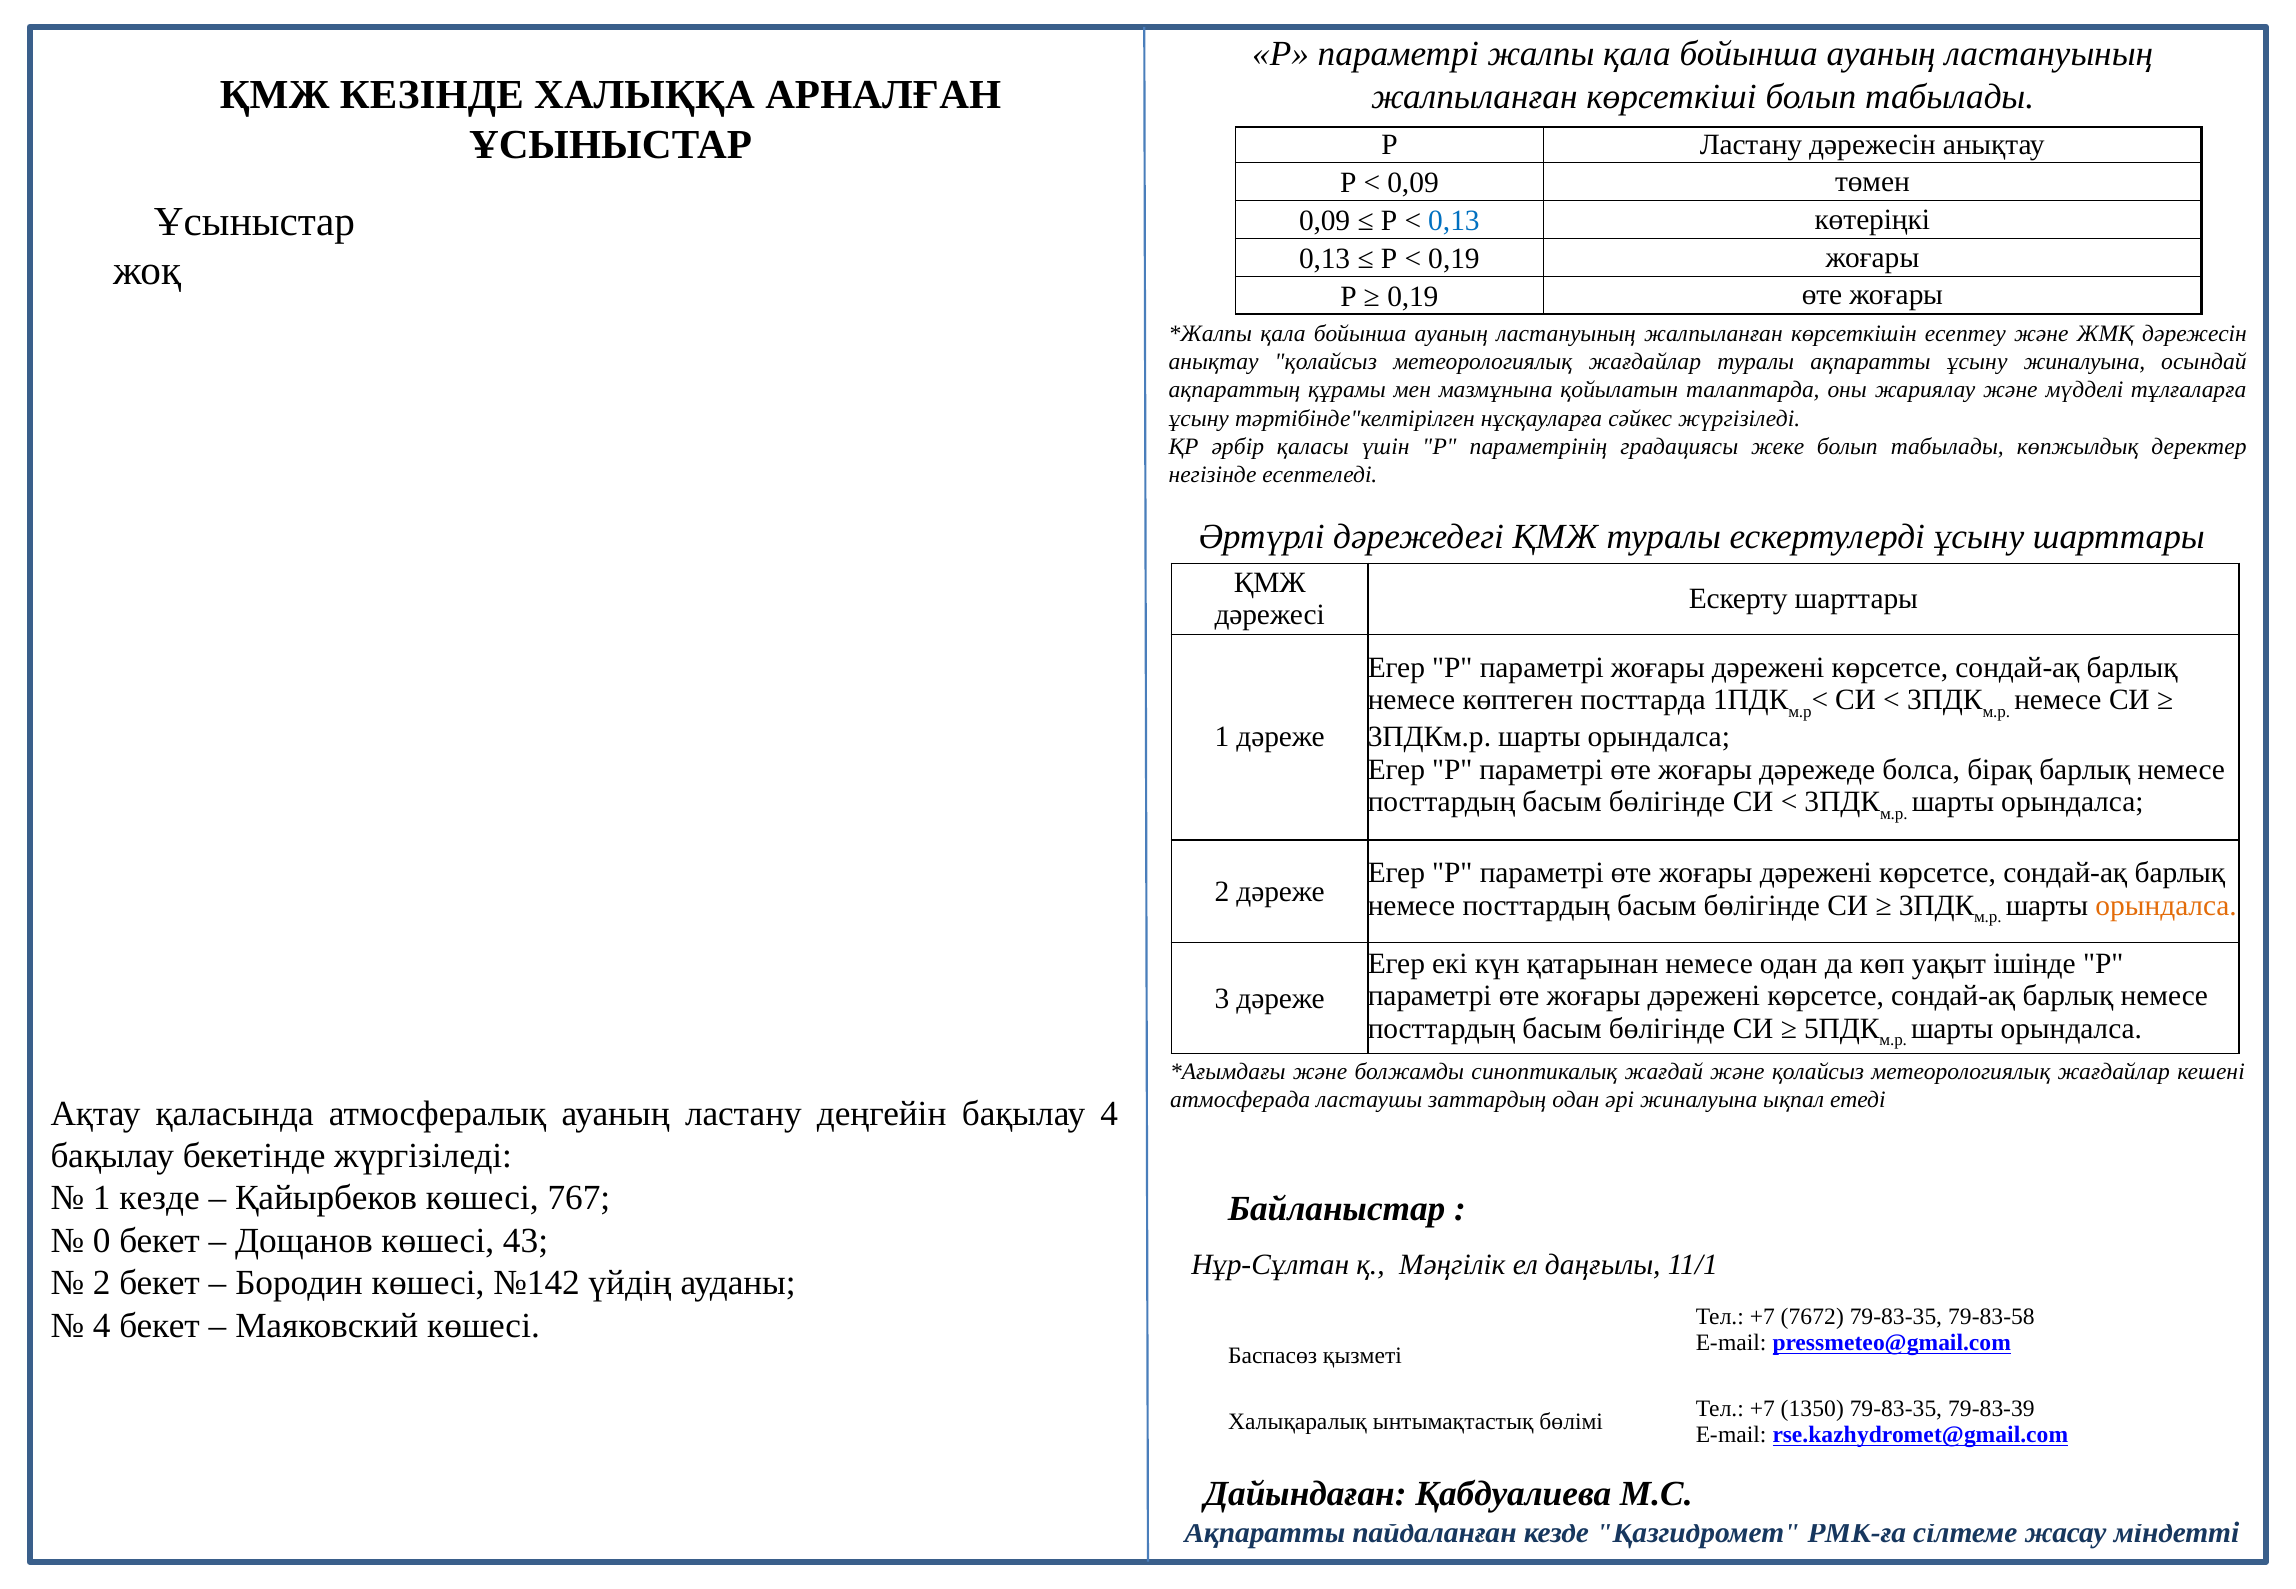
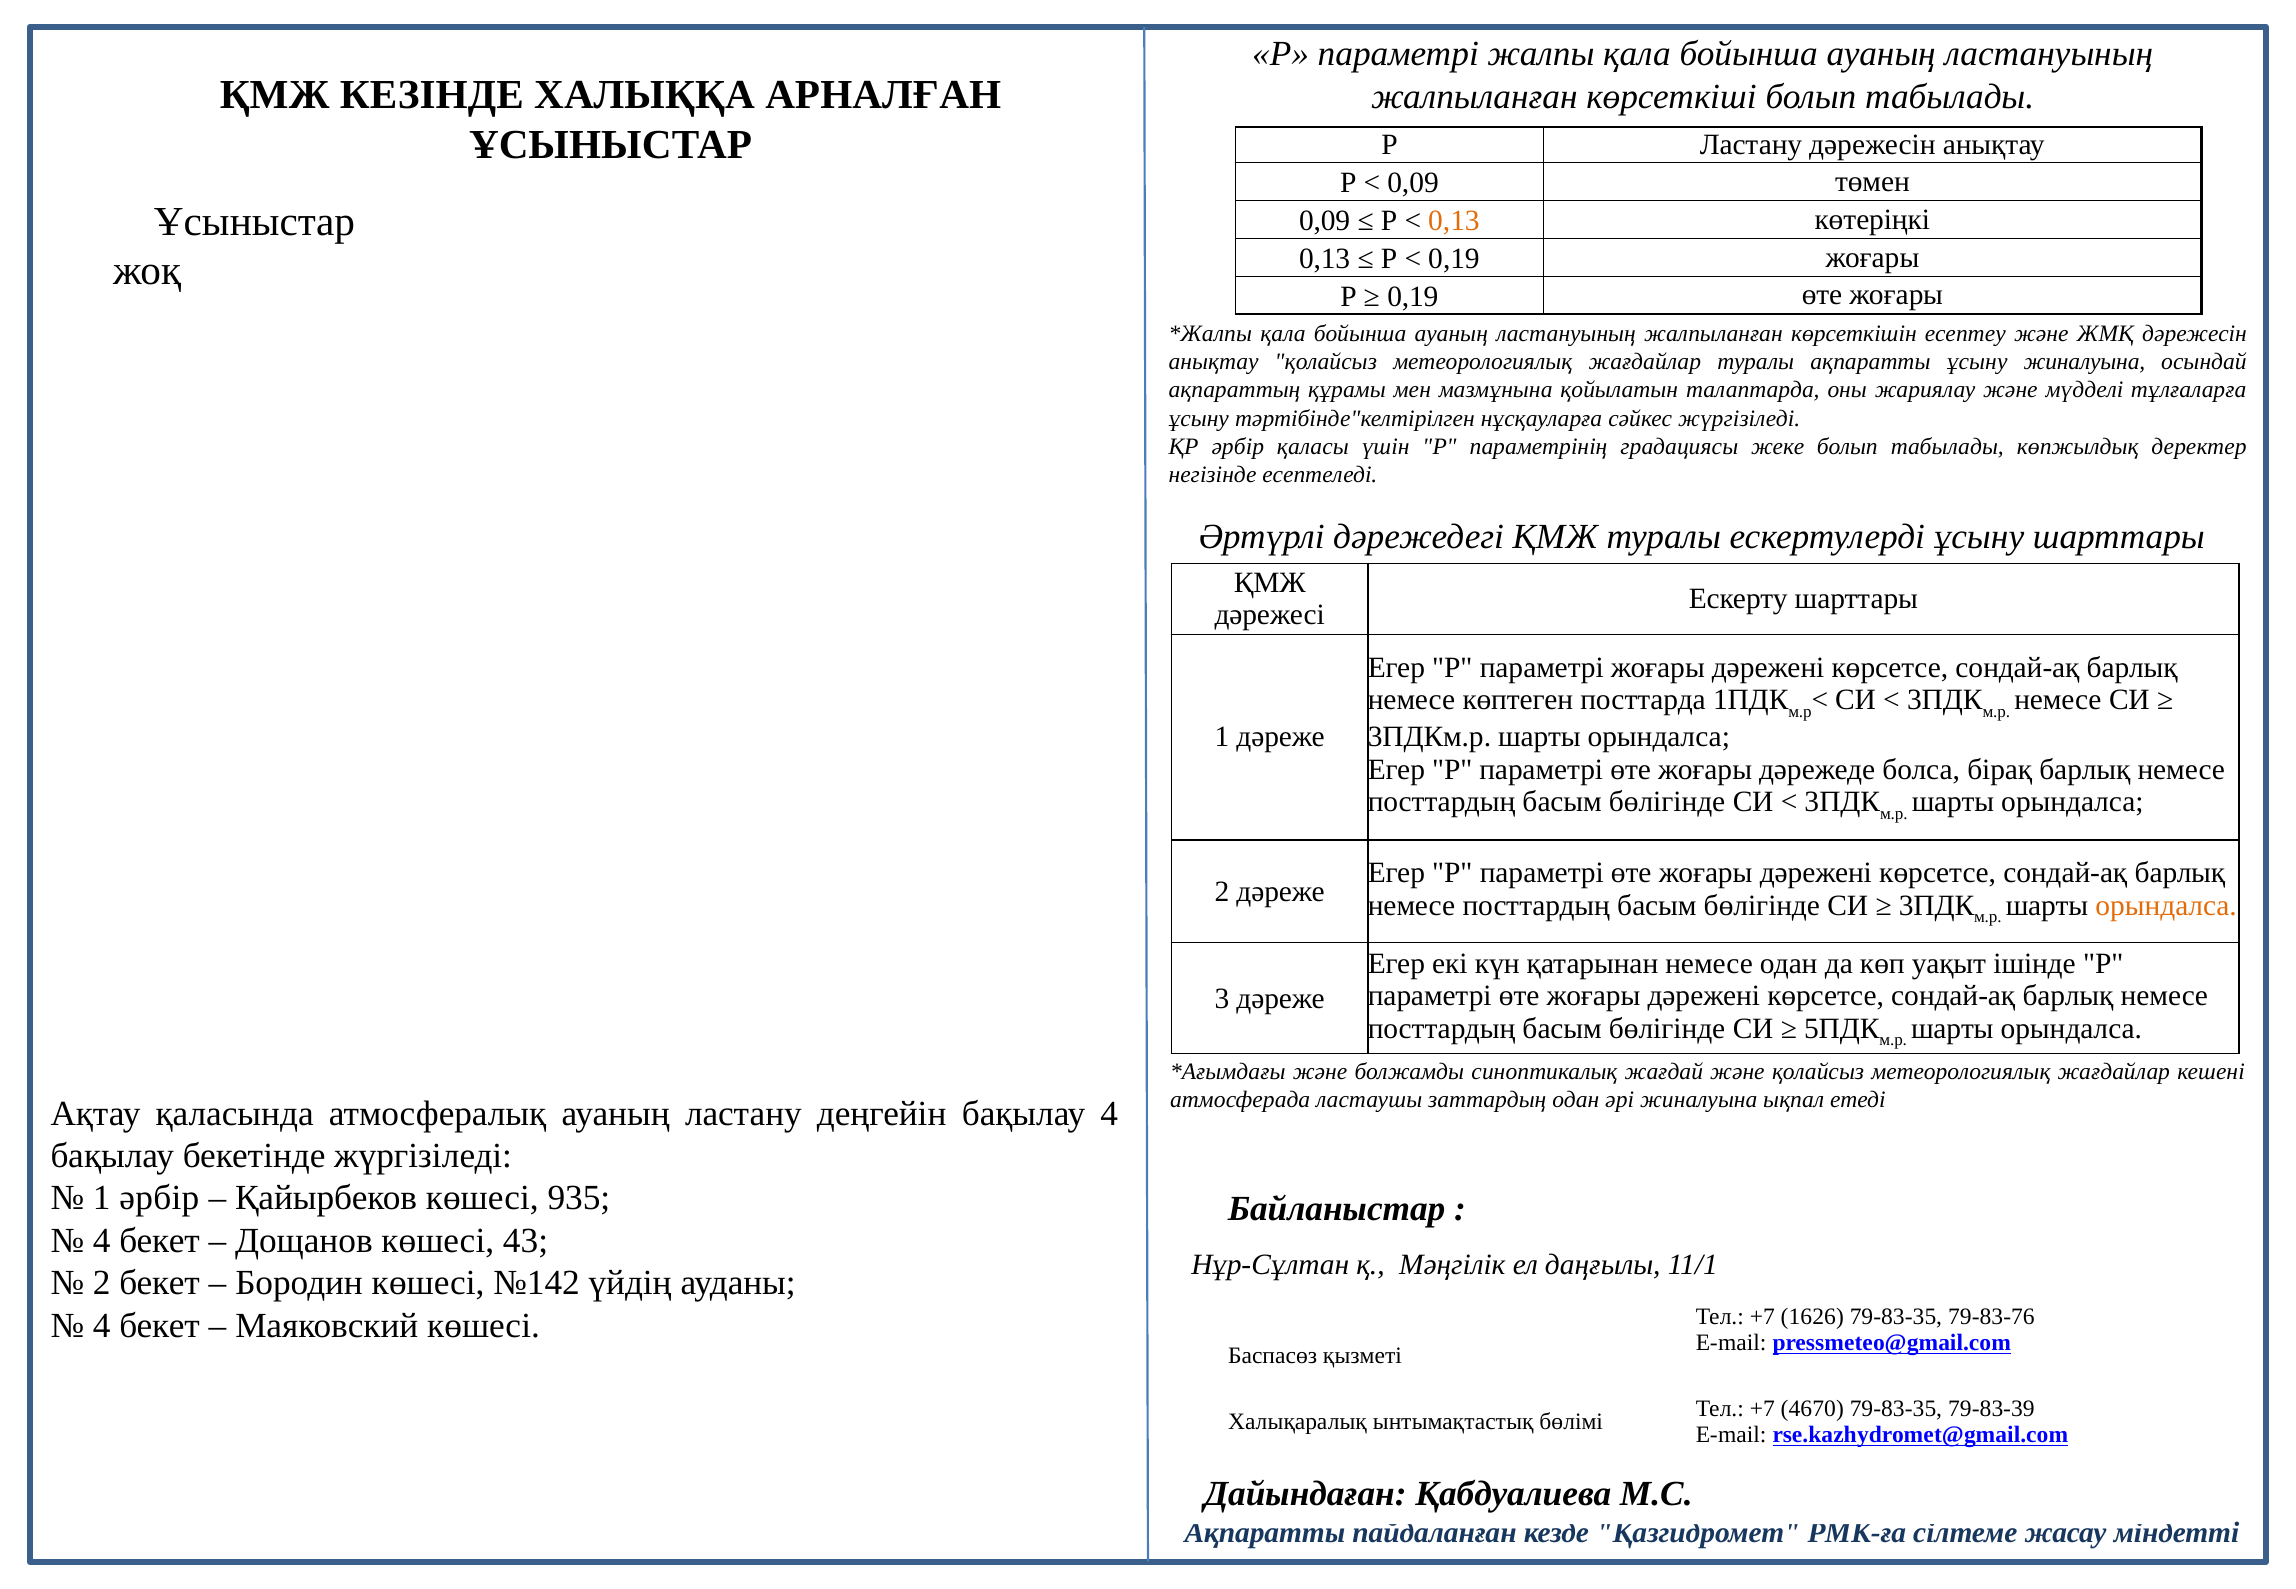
0,13 colour: blue -> orange (1454, 221)
1 кезде: кезде -> әрбір (159, 1199)
767: 767 -> 935 (579, 1199)
0: 0 -> 4 (102, 1241)
7672: 7672 -> 1626 (1812, 1317)
79-83-58: 79-83-58 -> 79-83-76 (1991, 1317)
1350: 1350 -> 4670 (1812, 1409)
